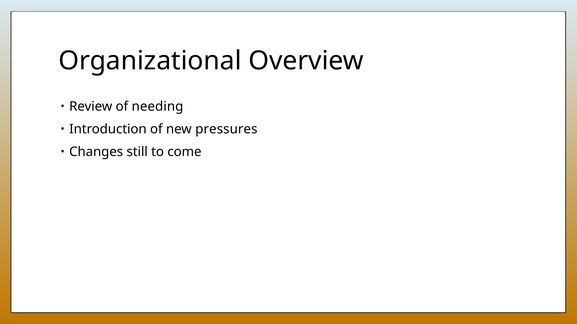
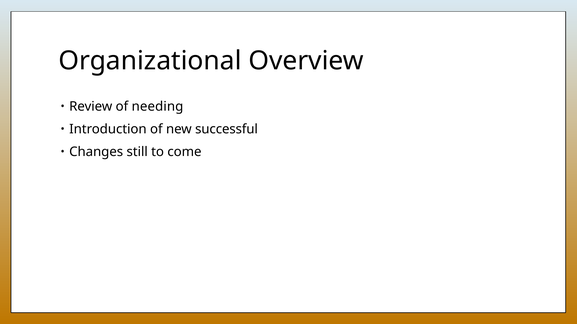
pressures: pressures -> successful (227, 129)
